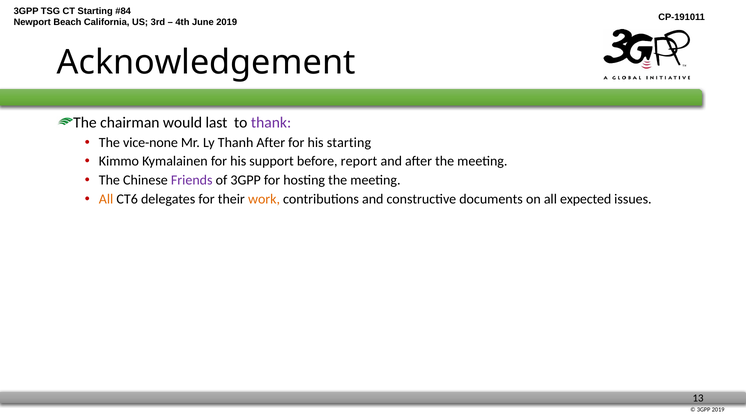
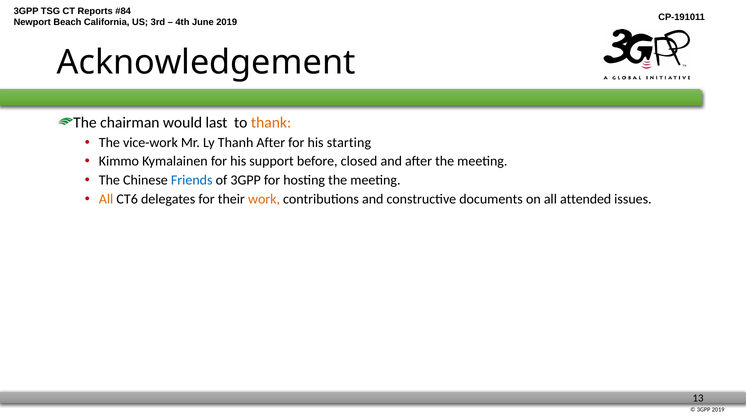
Starting: Starting -> Reports (95, 11)
thank colour: purple -> orange (271, 123)
vice-none: vice-none -> vice-work (150, 143)
report: report -> closed (359, 162)
Friends colour: purple -> blue (192, 181)
expected: expected -> attended (586, 200)
